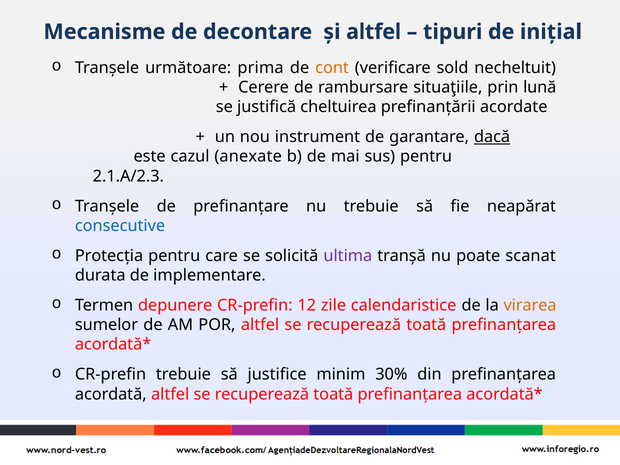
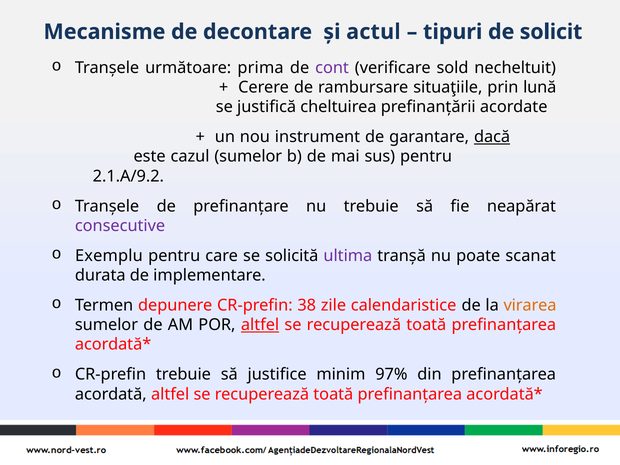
și altfel: altfel -> actul (373, 32)
inițial: inițial -> solicit (551, 32)
cont colour: orange -> purple (332, 68)
cazul anexate: anexate -> sumelor (248, 157)
2.1.A/2.3: 2.1.A/2.3 -> 2.1.A/9.2 (128, 176)
consecutive colour: blue -> purple (120, 226)
Protecția: Protecția -> Exemplu (109, 256)
12: 12 -> 38 (307, 305)
altfel underline: none -> present (260, 325)
30%: 30% -> 97% (391, 375)
